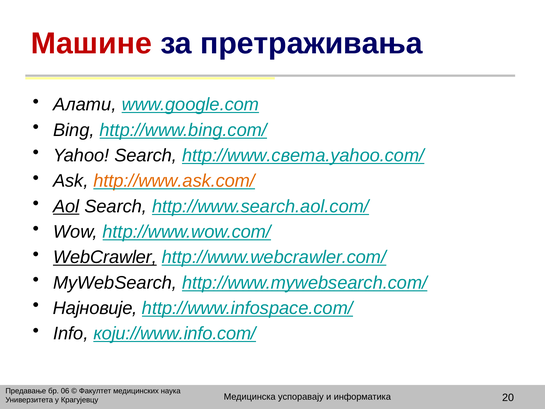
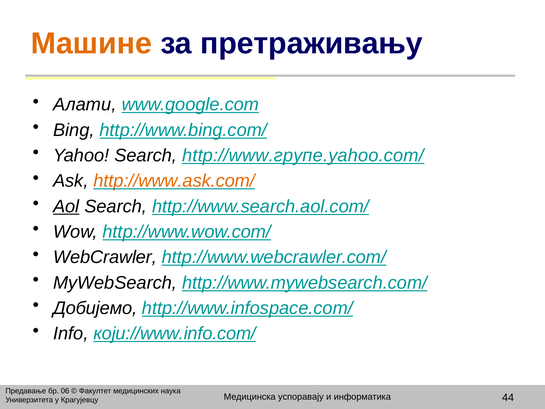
Машине colour: red -> orange (91, 43)
претраживања: претраживања -> претраживању (311, 43)
http://www.света.yahoo.com/: http://www.света.yahoo.com/ -> http://www.групе.yahoo.com/ (303, 155)
WebCrawler underline: present -> none (105, 257)
Најновије: Најновије -> Добијемо (95, 308)
20: 20 -> 44 (508, 398)
